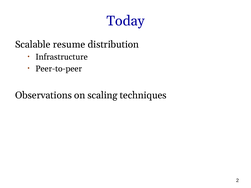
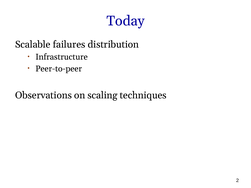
resume: resume -> failures (69, 45)
